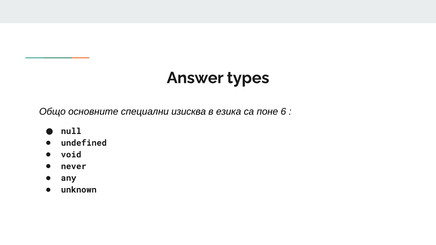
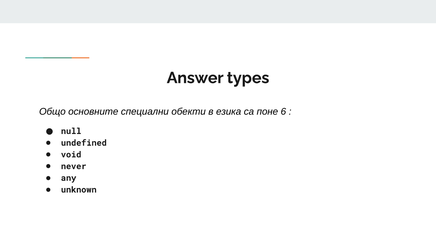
изисква: изисква -> обекти (189, 112)
